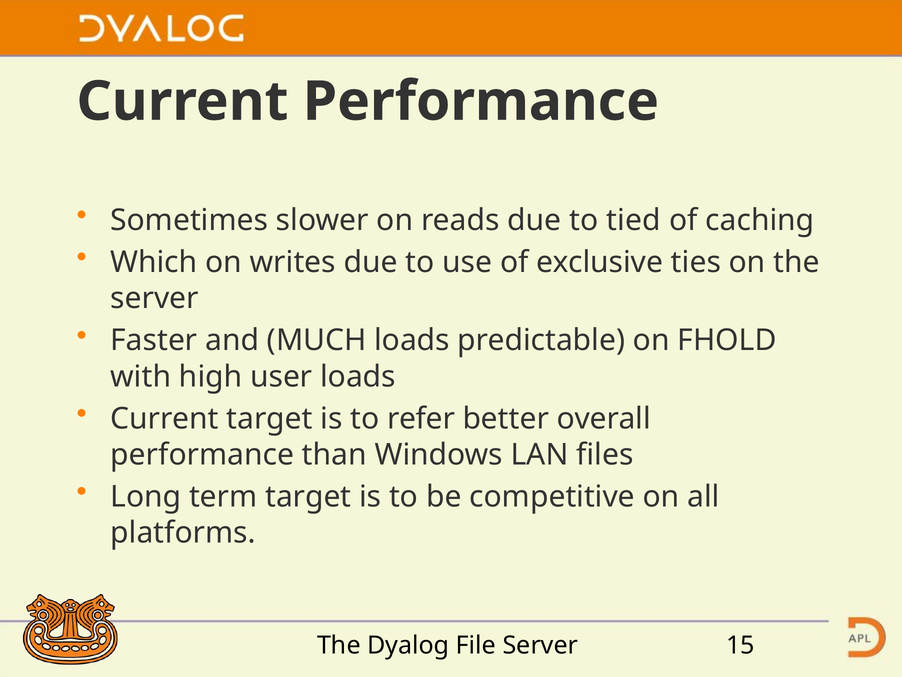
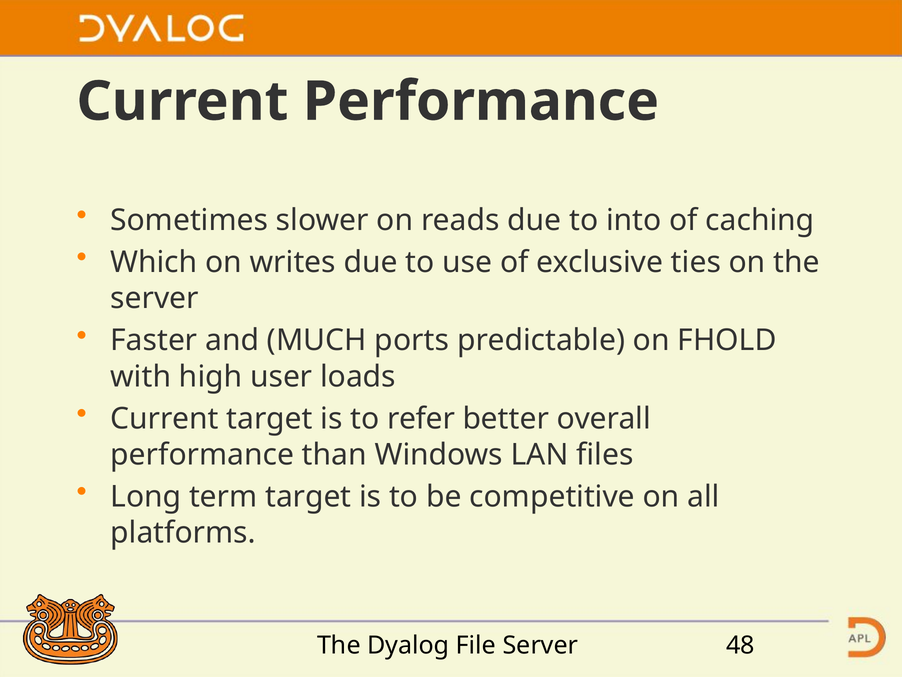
tied: tied -> into (634, 220)
MUCH loads: loads -> ports (412, 340)
15: 15 -> 48 (740, 645)
